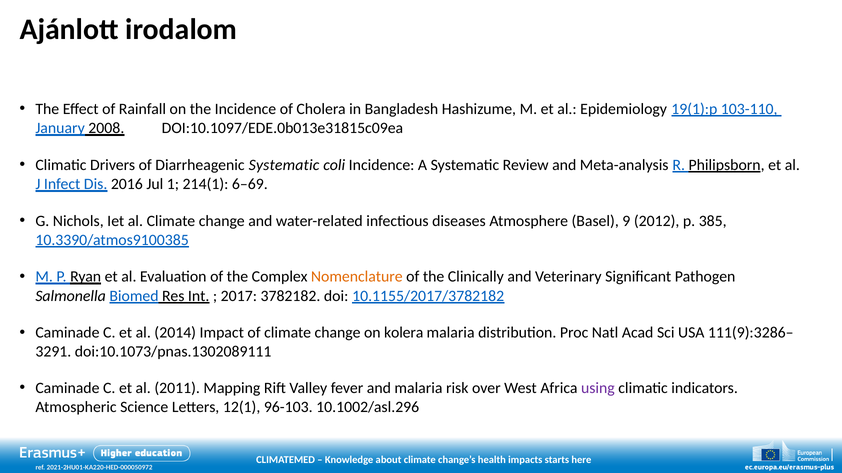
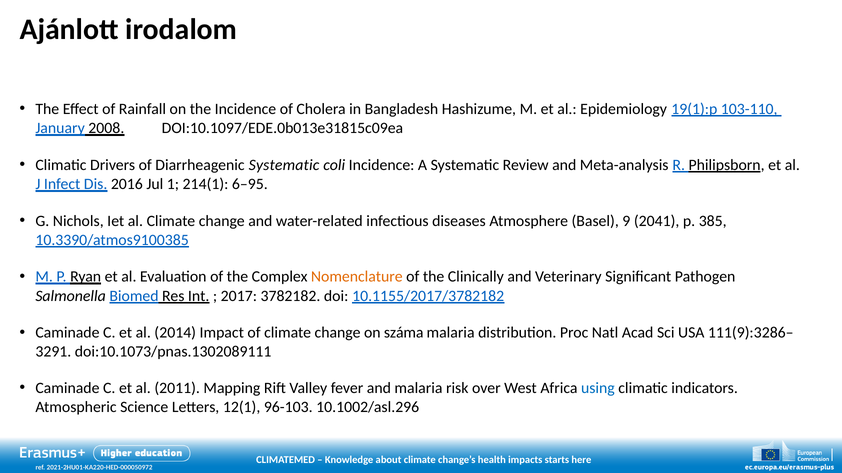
6–69: 6–69 -> 6–95 (250, 184)
2012: 2012 -> 2041 (657, 221)
kolera: kolera -> száma (404, 333)
using colour: purple -> blue (598, 389)
